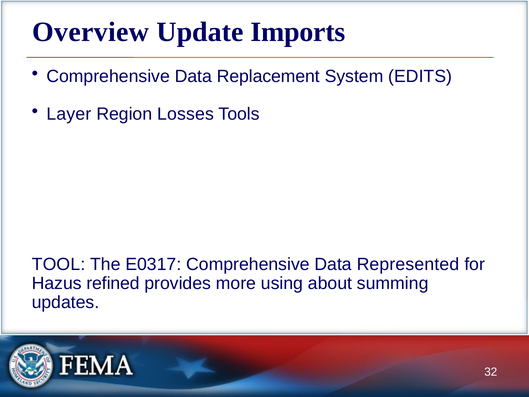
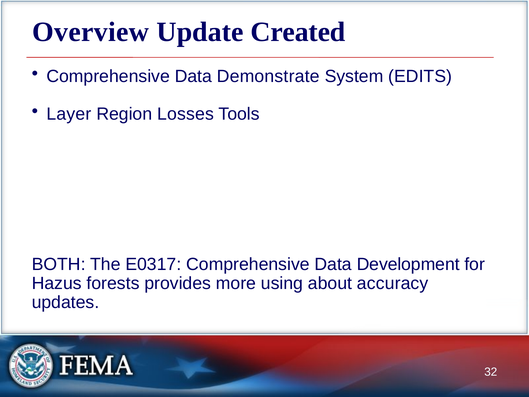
Imports: Imports -> Created (298, 32)
Replacement: Replacement -> Demonstrate (268, 76)
TOOL: TOOL -> BOTH (59, 264)
Represented: Represented -> Development (408, 264)
refined: refined -> forests (113, 283)
summing: summing -> accuracy (393, 283)
